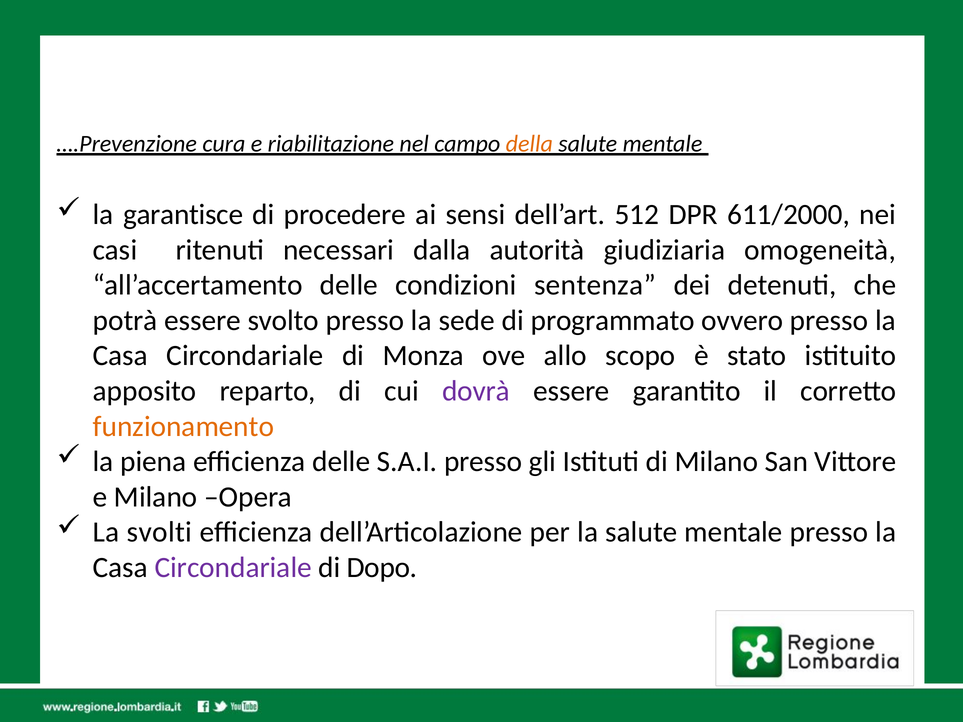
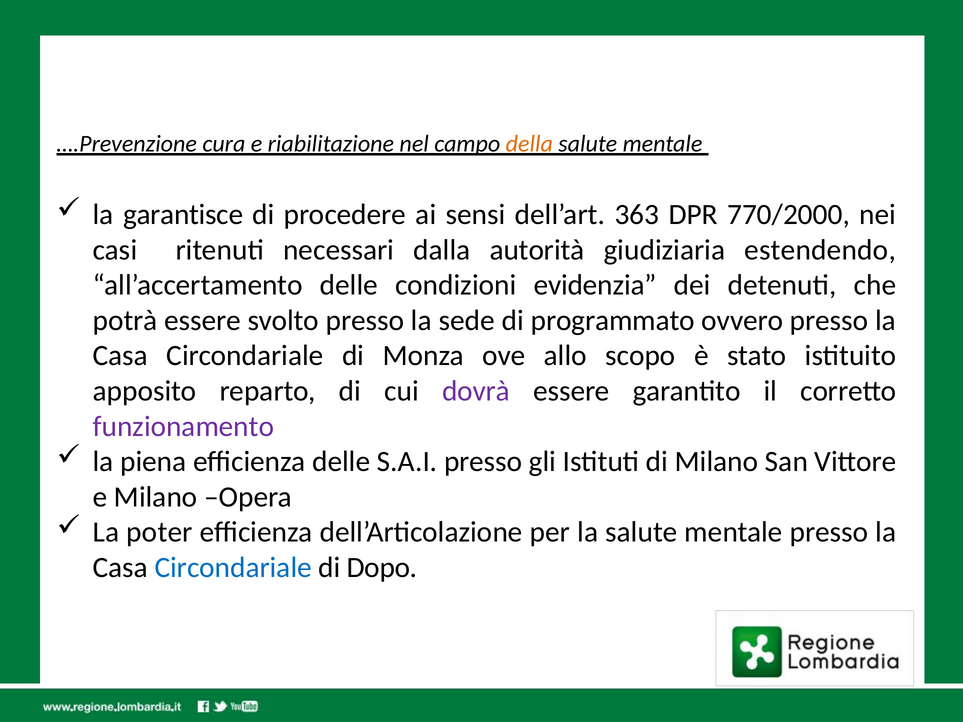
512: 512 -> 363 (637, 215)
611/2000: 611/2000 -> 770/2000 (789, 215)
omogeneità: omogeneità -> estendendo (820, 250)
sentenza: sentenza -> evidenzia (595, 285)
funzionamento colour: orange -> purple (183, 426)
svolti: svolti -> poter (159, 532)
Circondariale colour: purple -> blue (233, 568)
